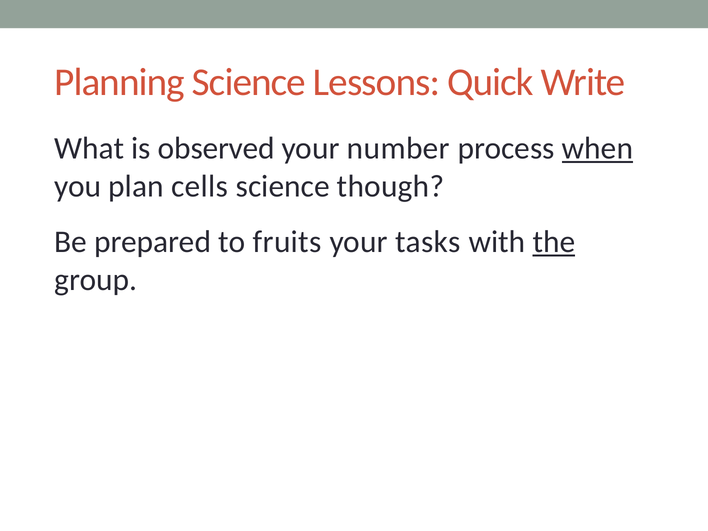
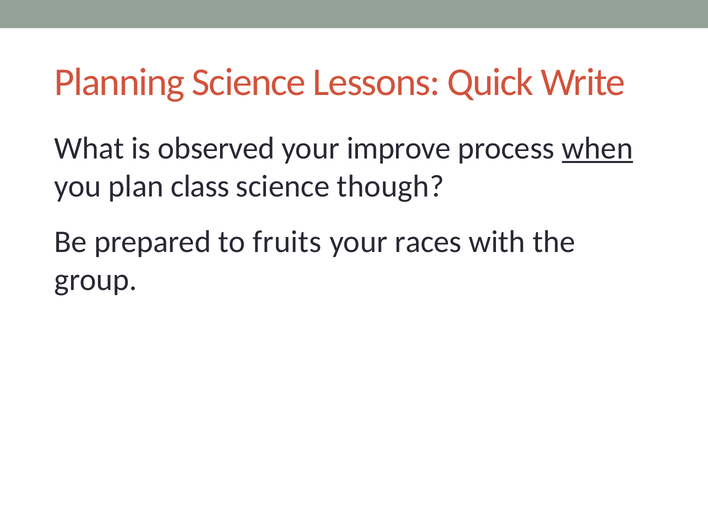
number: number -> improve (399, 149)
cells: cells -> class (200, 186)
tasks: tasks -> races (428, 242)
the underline: present -> none (554, 242)
